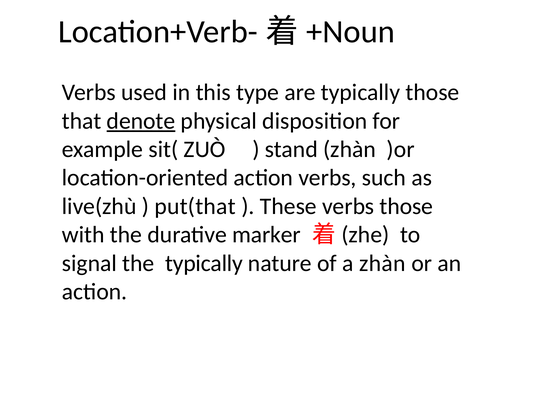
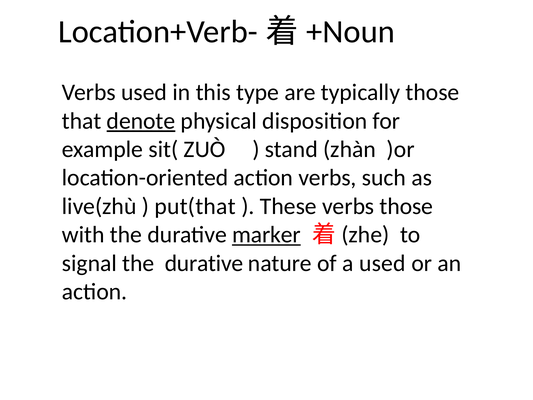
marker underline: none -> present (266, 235)
signal the typically: typically -> durative (204, 263)
a zhàn: zhàn -> used (382, 263)
